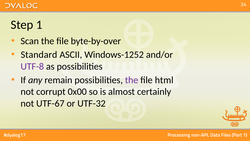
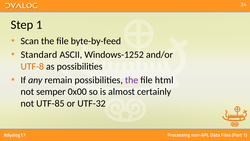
byte-by-over: byte-by-over -> byte-by-feed (96, 41)
UTF-8 colour: purple -> orange (32, 66)
corrupt: corrupt -> semper (51, 92)
UTF-67: UTF-67 -> UTF-85 (50, 103)
